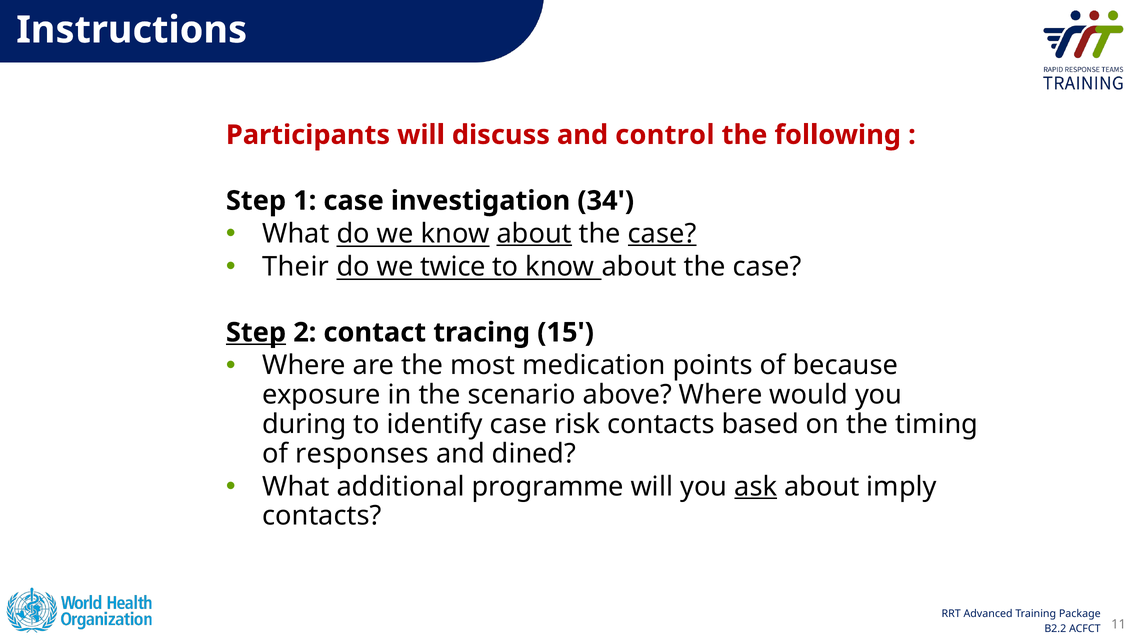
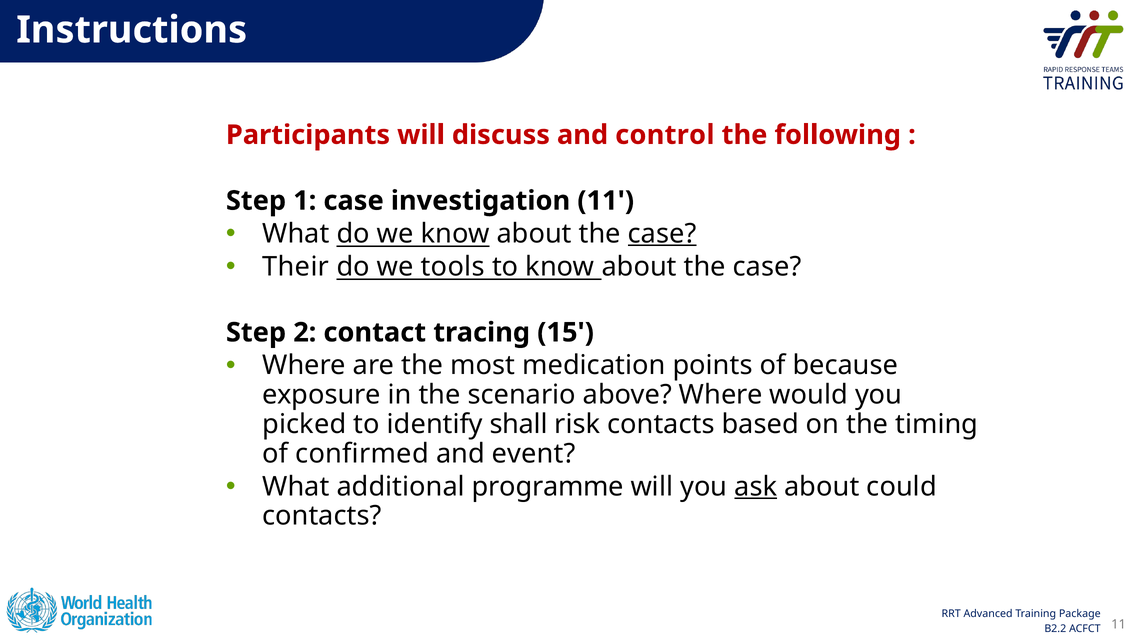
investigation 34: 34 -> 11 (606, 201)
about underline: present -> none (534, 234)
twice: twice -> tools (453, 267)
Step underline: present -> none (256, 332)
during: during -> picked (304, 424)
identify case: case -> shall (519, 424)
responses: responses -> confirmed (362, 454)
dined: dined -> event (534, 454)
imply: imply -> could (902, 487)
